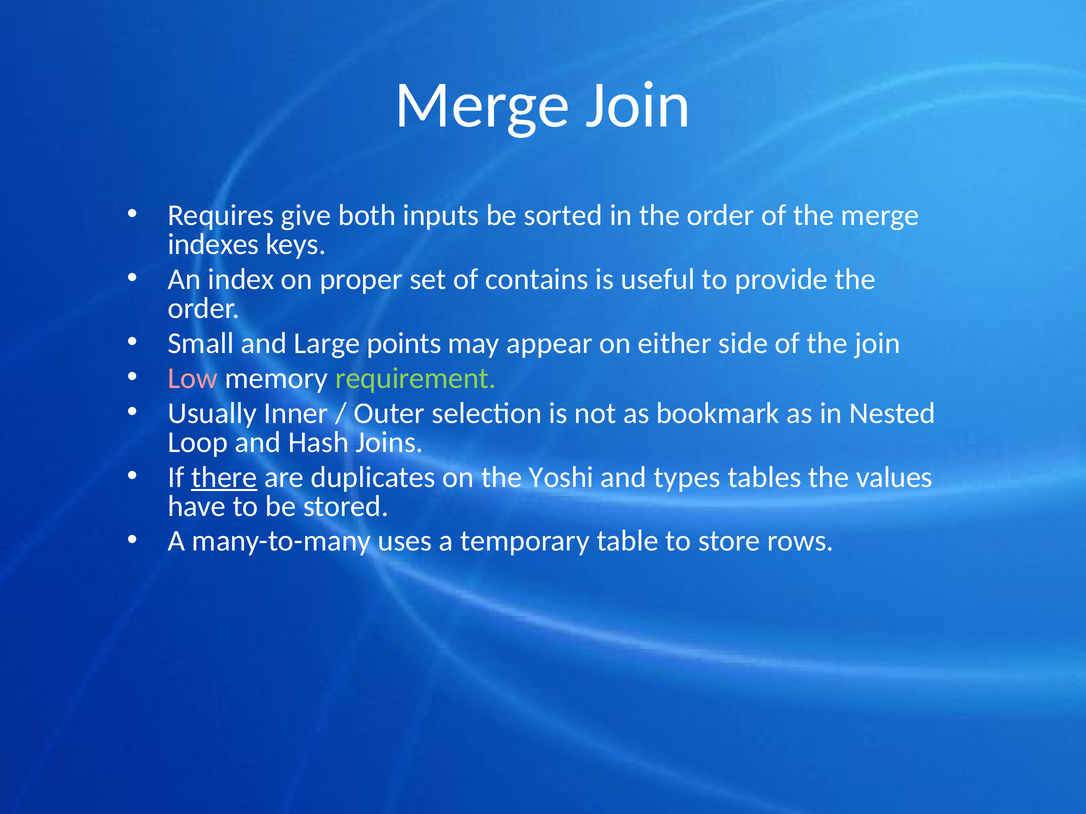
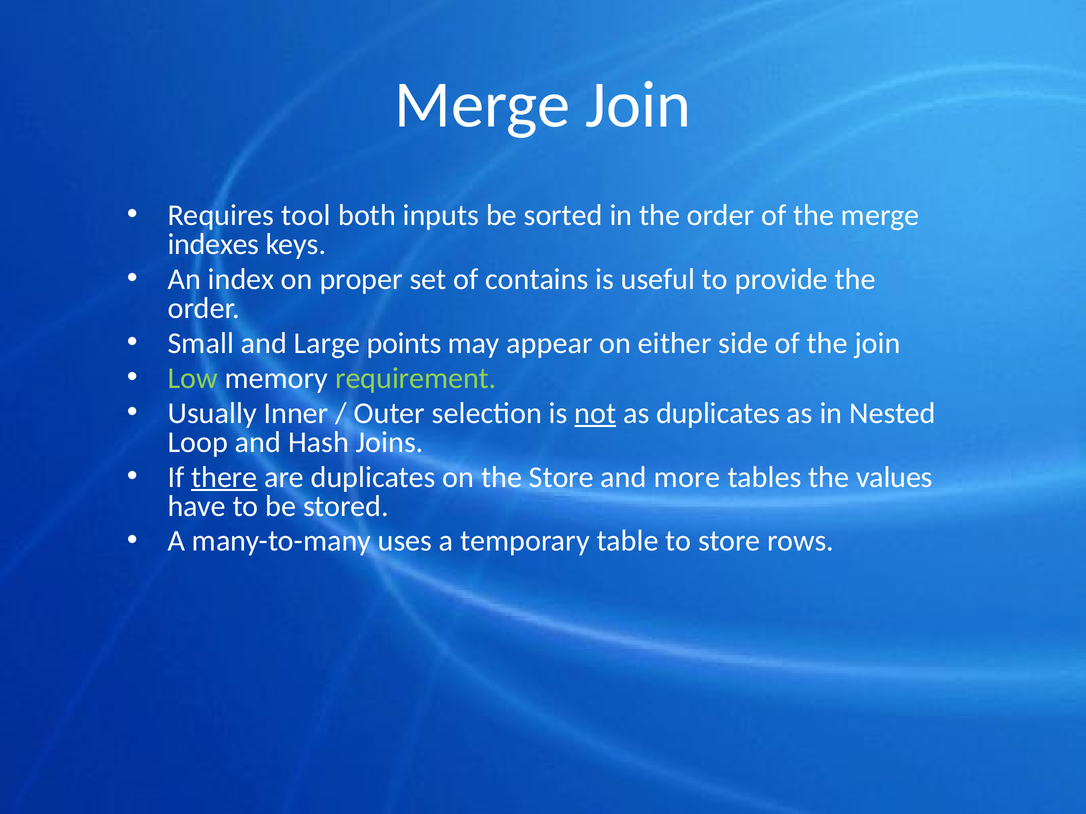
give: give -> tool (306, 215)
Low colour: pink -> light green (193, 378)
not underline: none -> present (595, 413)
as bookmark: bookmark -> duplicates (718, 413)
the Yoshi: Yoshi -> Store (561, 477)
types: types -> more (687, 477)
